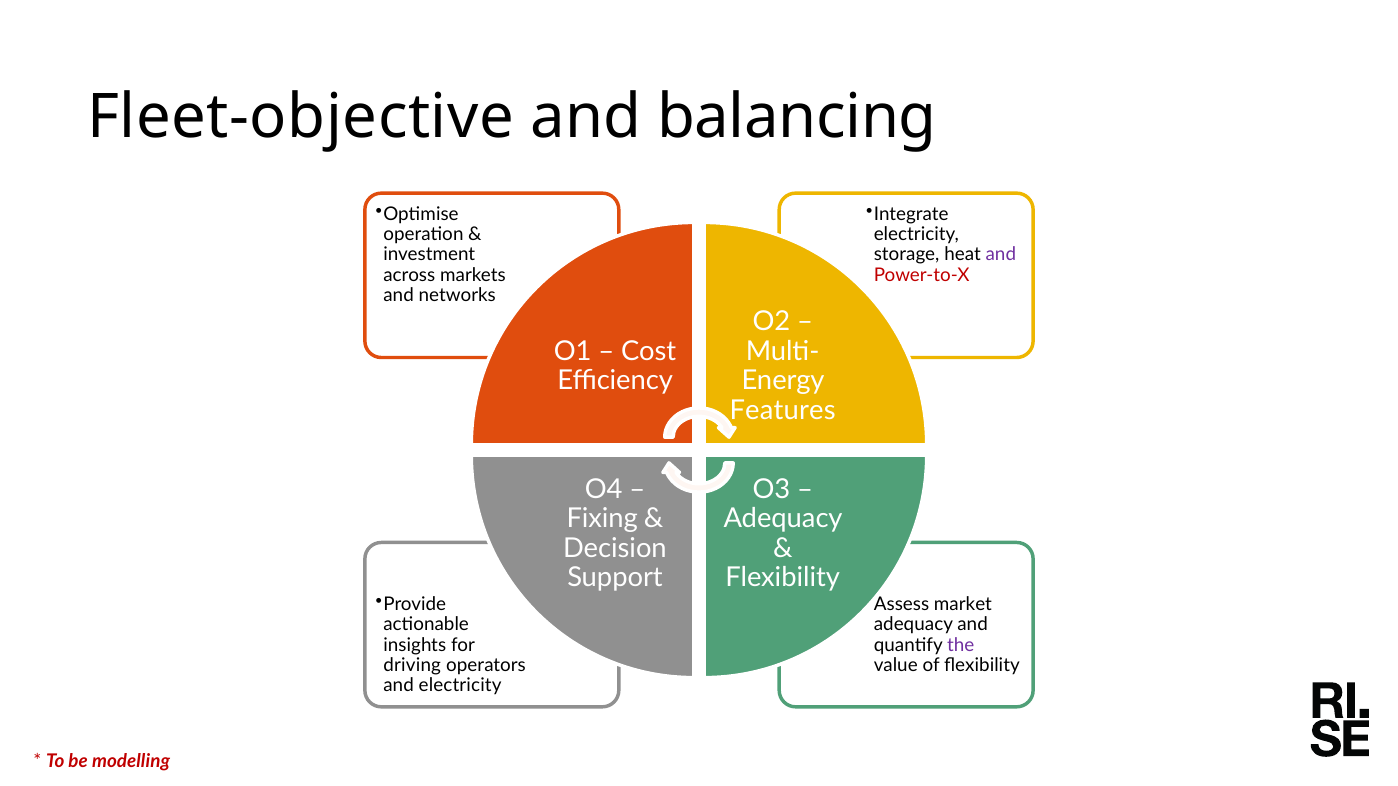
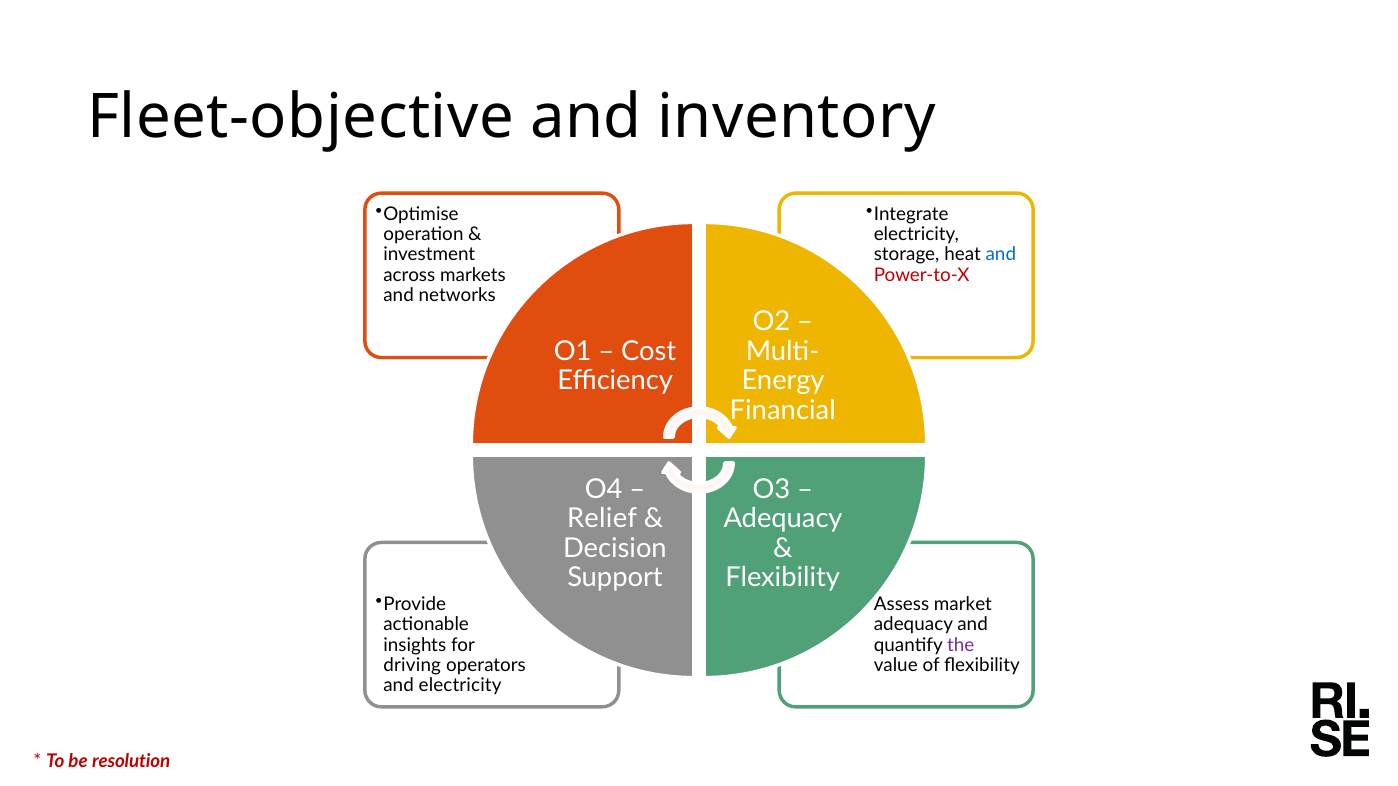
balancing: balancing -> inventory (797, 117)
and colour: purple -> blue (1001, 255)
Features: Features -> Financial (783, 411)
Fixing: Fixing -> Relief (602, 519)
modelling: modelling -> resolution (131, 761)
